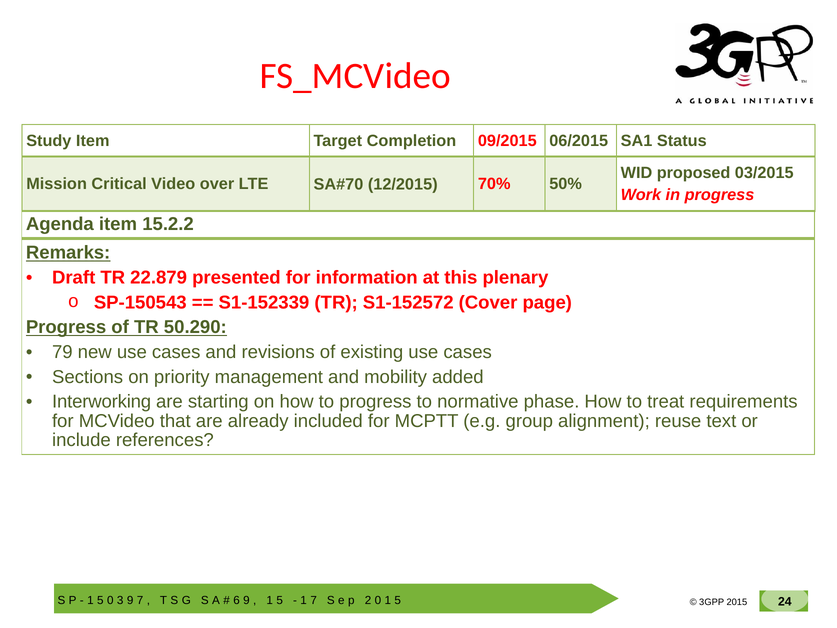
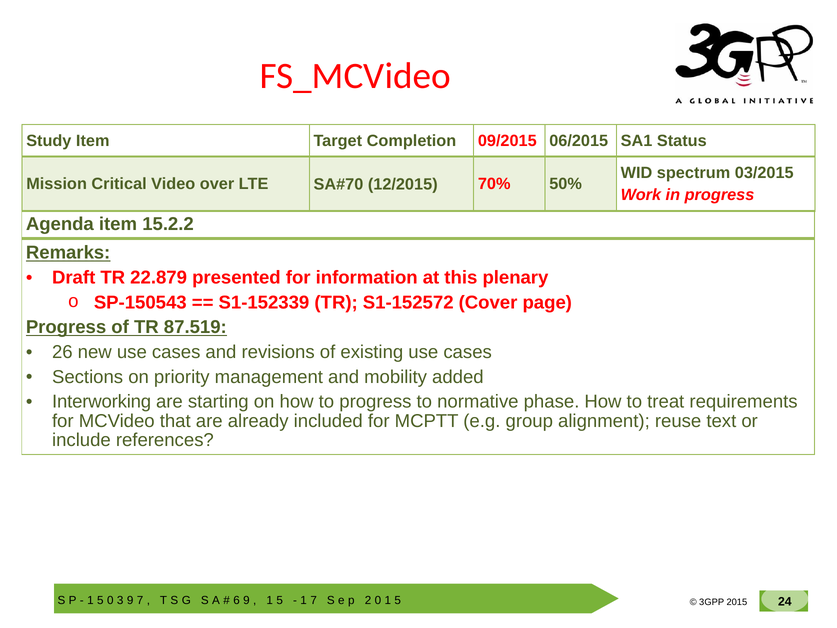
proposed: proposed -> spectrum (694, 173)
50.290: 50.290 -> 87.519 (195, 327)
79: 79 -> 26 (62, 352)
